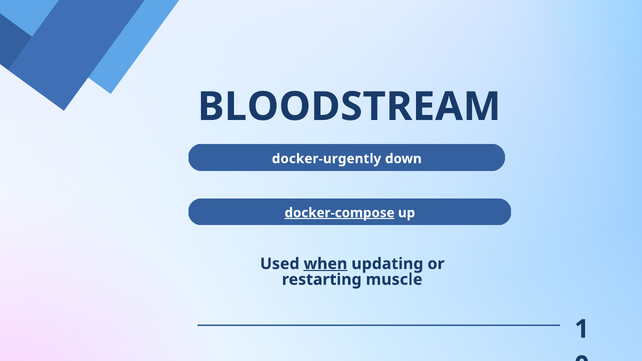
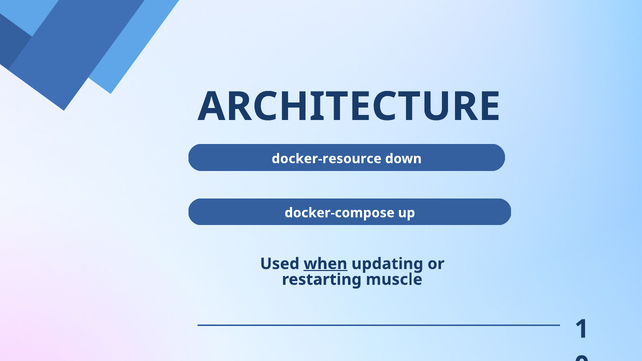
BLOODSTREAM: BLOODSTREAM -> ARCHITECTURE (349, 107)
docker-urgently: docker-urgently -> docker-resource (327, 159)
docker-compose underline: present -> none (340, 213)
